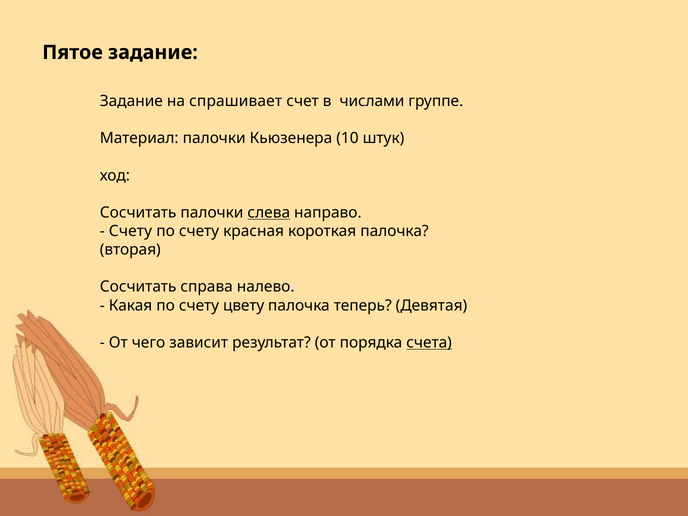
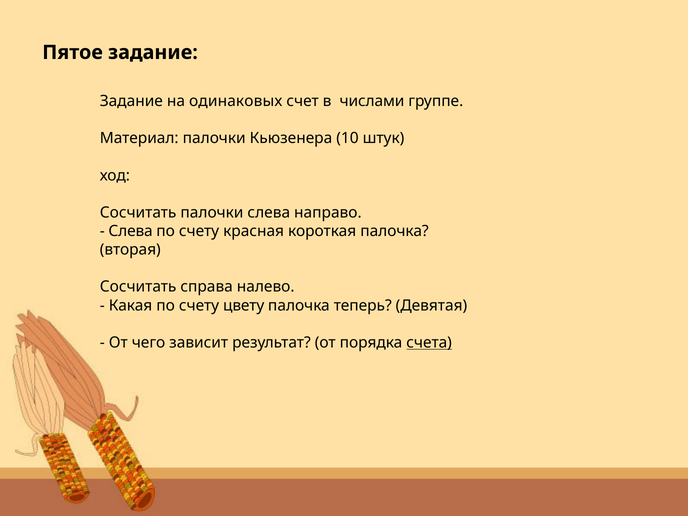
спрашивает: спрашивает -> одинаковых (236, 101)
слева underline: present -> none (269, 213)
Счету: Счету -> Слева (131, 231)
